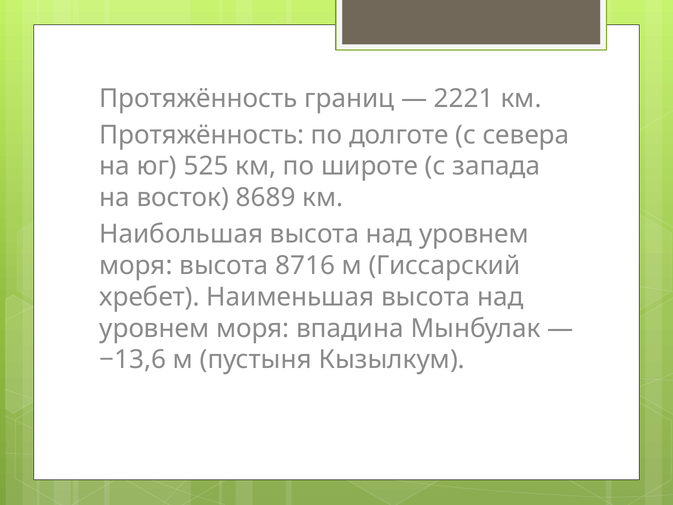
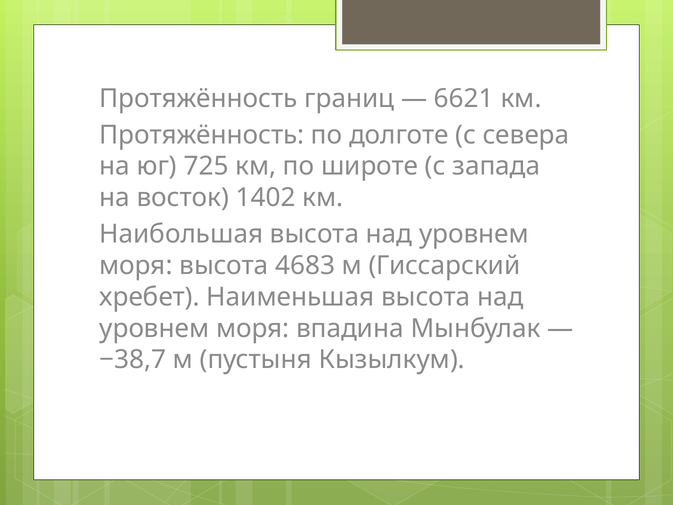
2221: 2221 -> 6621 (464, 98)
525: 525 -> 725 (206, 166)
8689: 8689 -> 1402 (266, 198)
8716: 8716 -> 4683 (305, 266)
−13,6: −13,6 -> −38,7 (133, 360)
